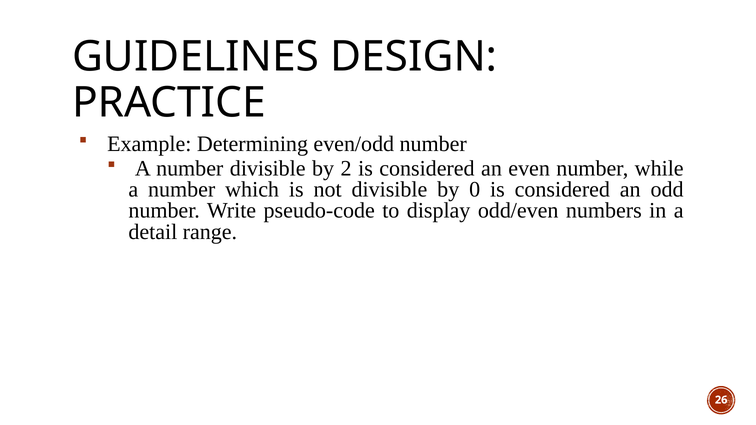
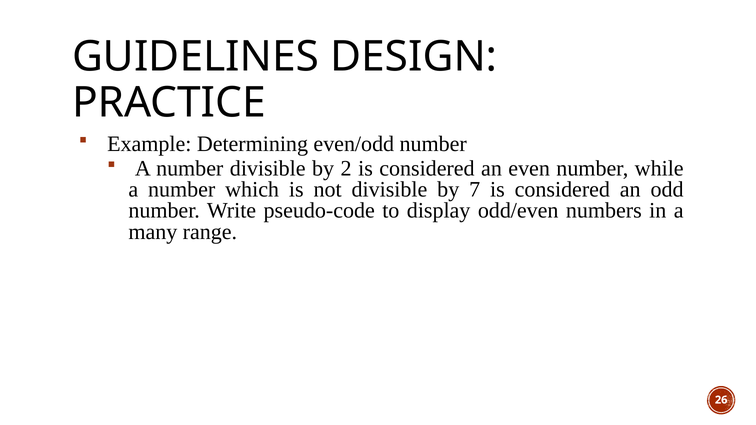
0: 0 -> 7 (475, 190)
detail: detail -> many (153, 232)
